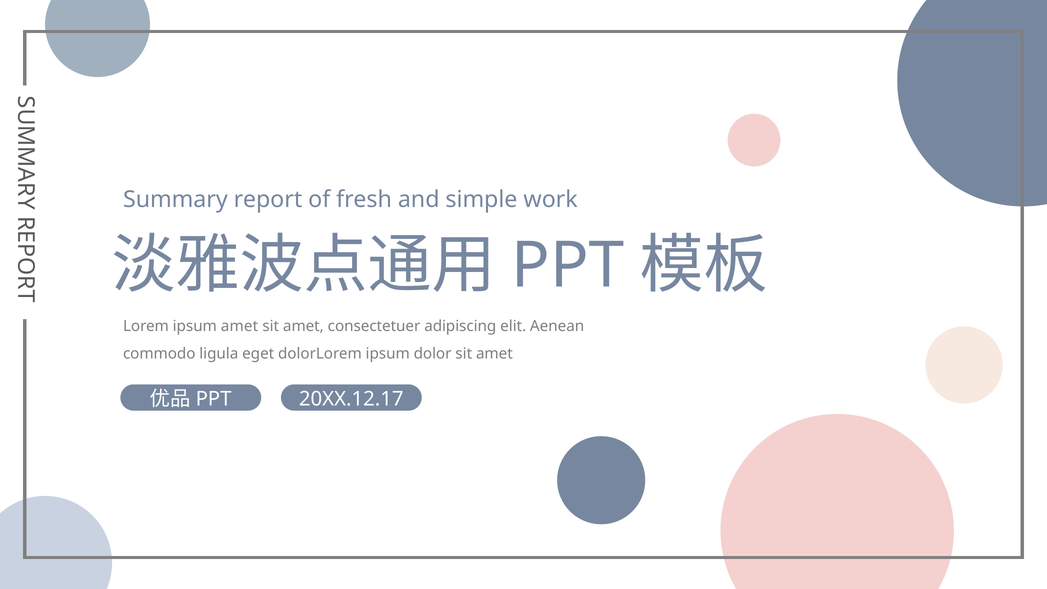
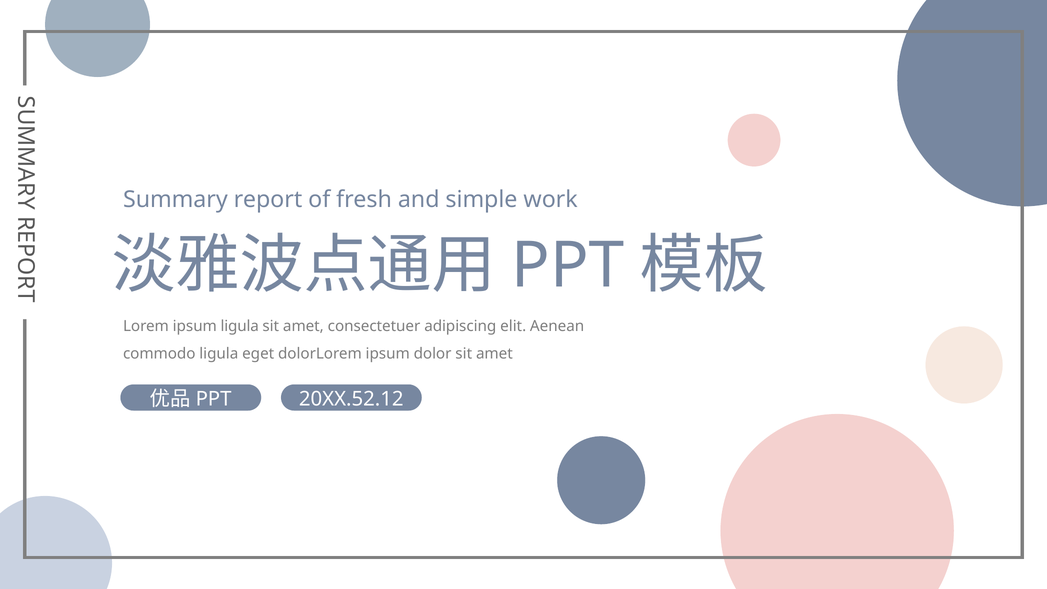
ipsum amet: amet -> ligula (240, 326)
20XX.12.17: 20XX.12.17 -> 20XX.52.12 (351, 399)
